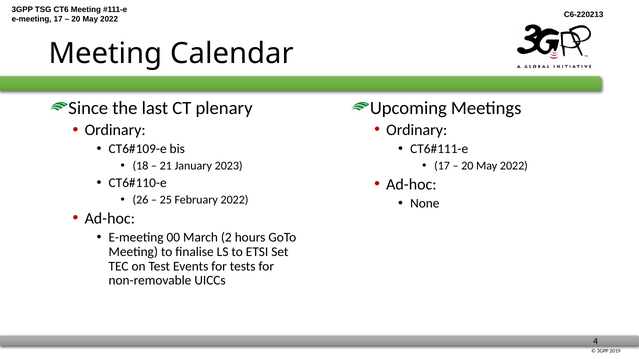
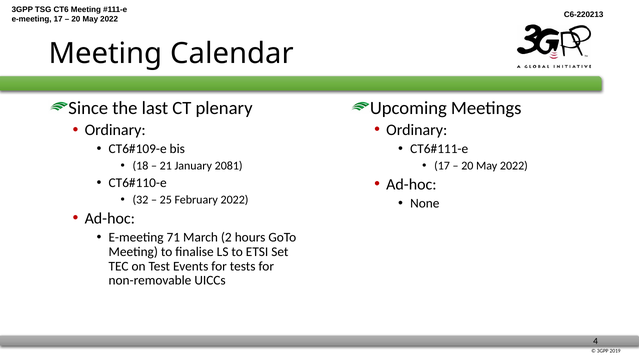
2023: 2023 -> 2081 (229, 166)
26: 26 -> 32 (140, 200)
00: 00 -> 71 (173, 238)
